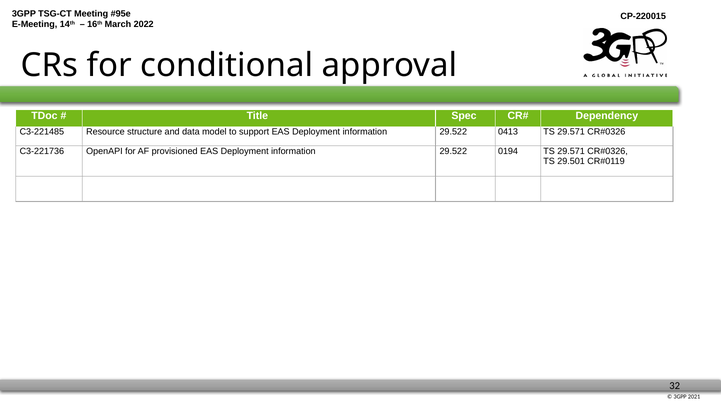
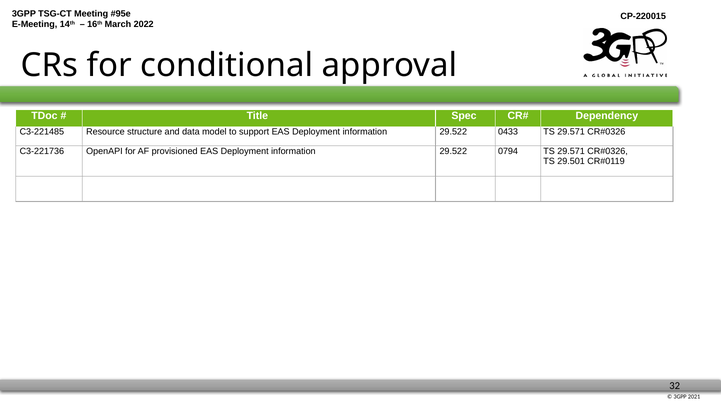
0413: 0413 -> 0433 (508, 132)
0194: 0194 -> 0794 (508, 151)
